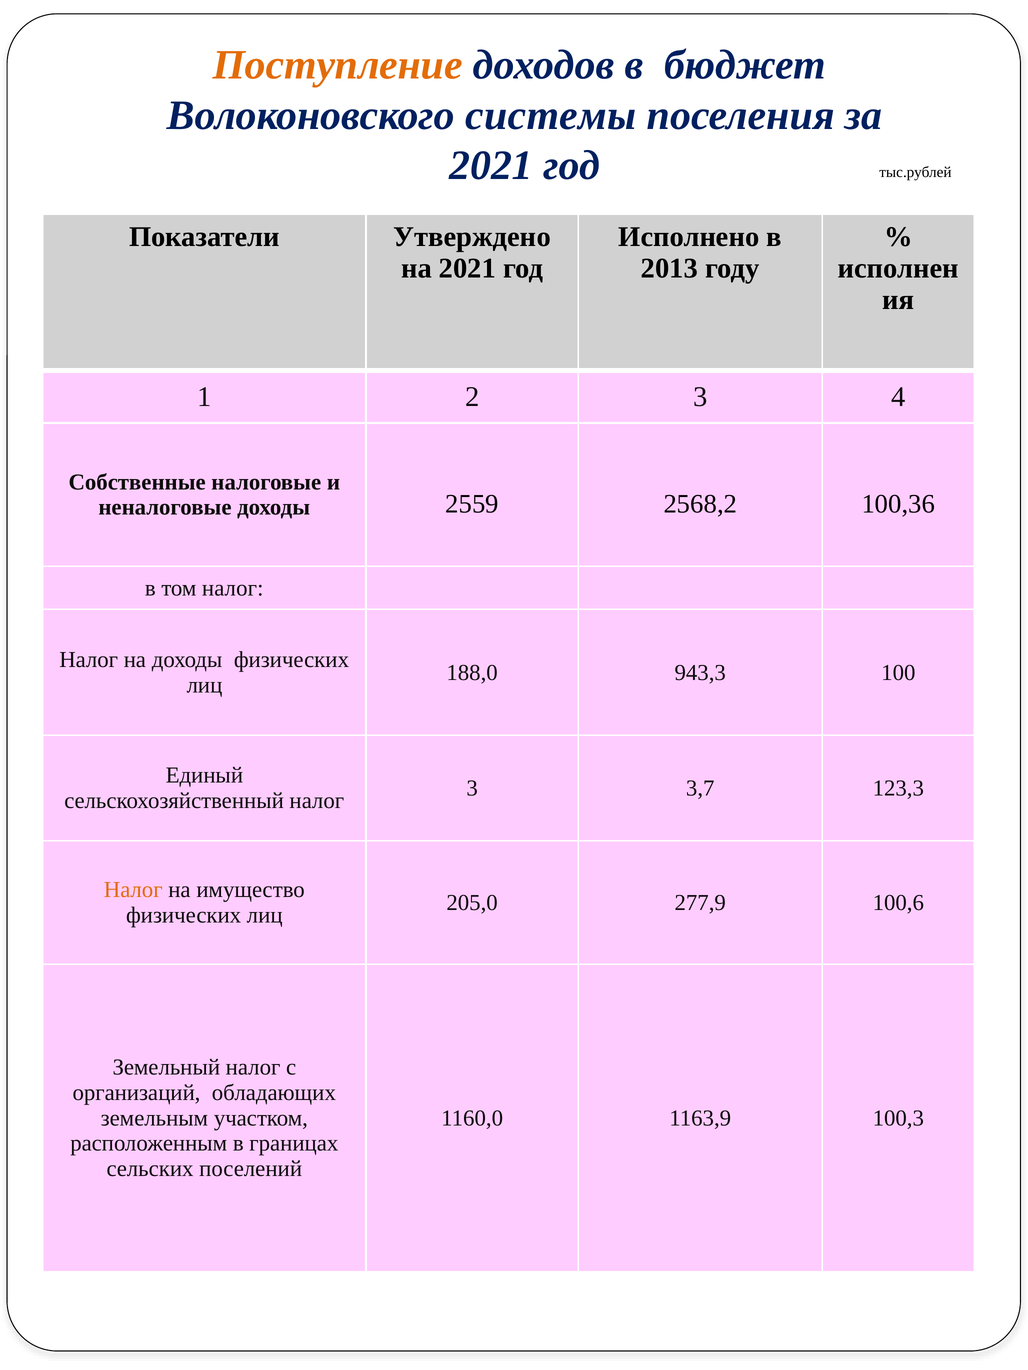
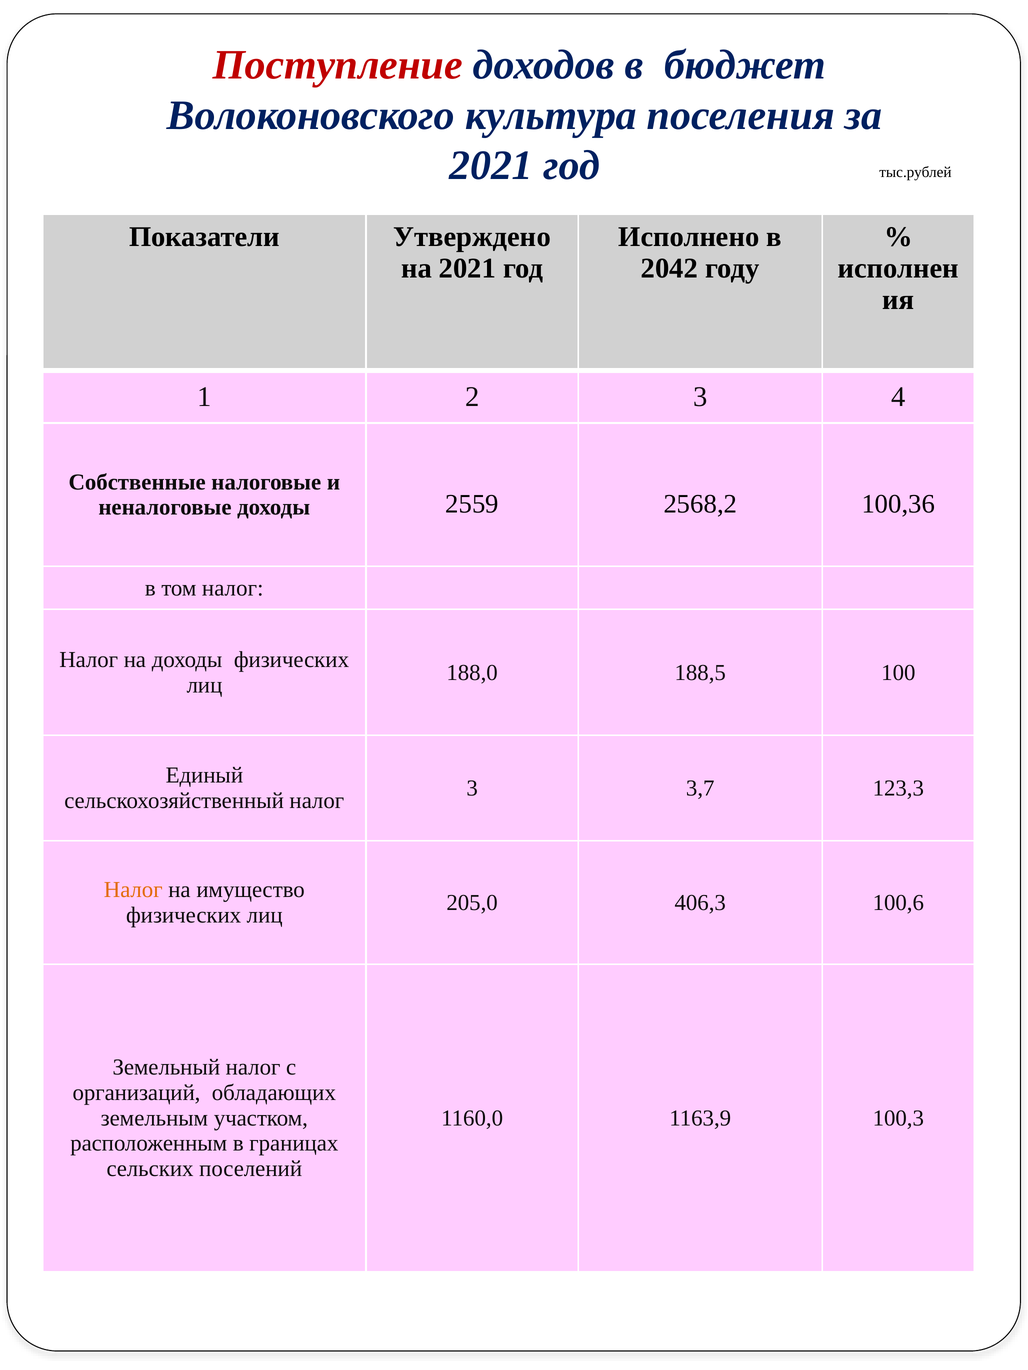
Поступление colour: orange -> red (338, 65)
системы: системы -> культура (551, 115)
2013: 2013 -> 2042 (669, 268)
943,3: 943,3 -> 188,5 (700, 673)
277,9: 277,9 -> 406,3 (700, 903)
